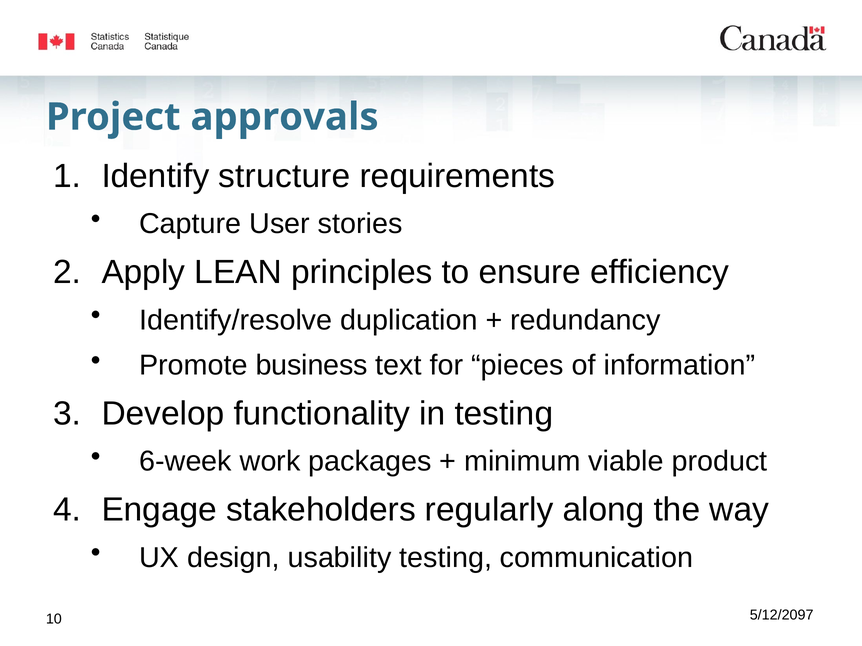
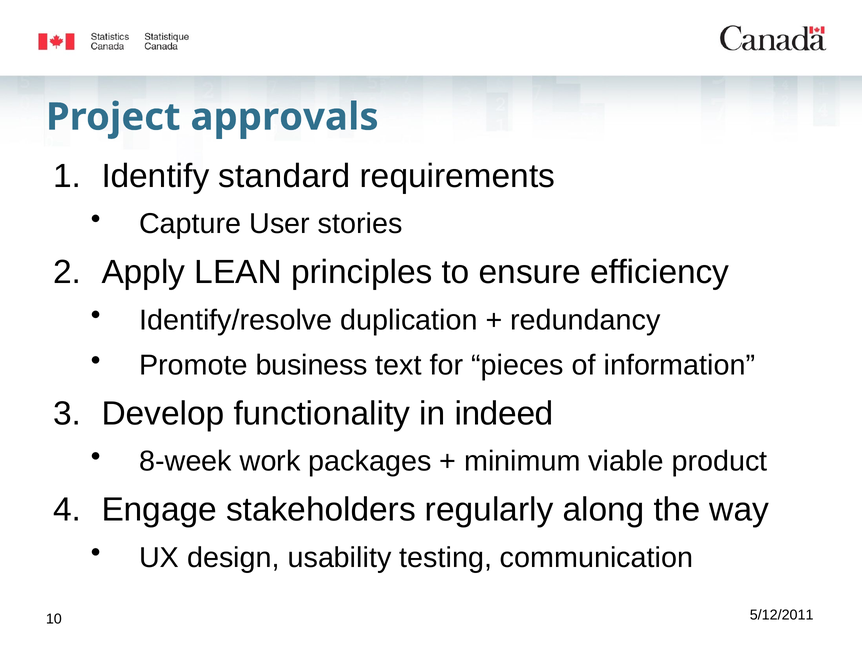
structure: structure -> standard (284, 176)
in testing: testing -> indeed (504, 414)
6-week: 6-week -> 8-week (186, 462)
5/12/2097: 5/12/2097 -> 5/12/2011 (782, 615)
